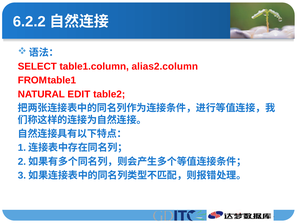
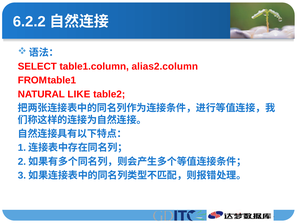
EDIT: EDIT -> LIKE (79, 94)
